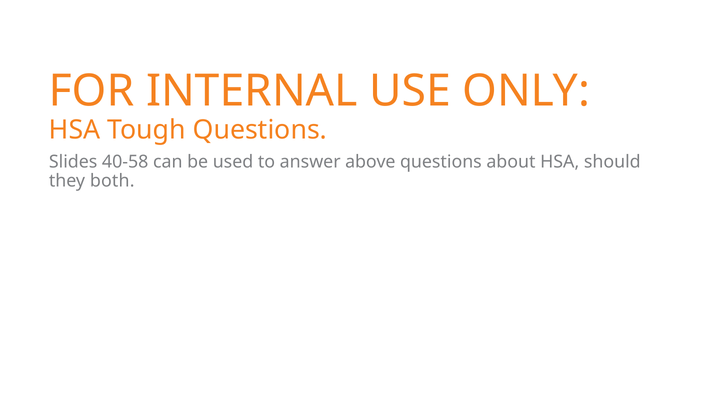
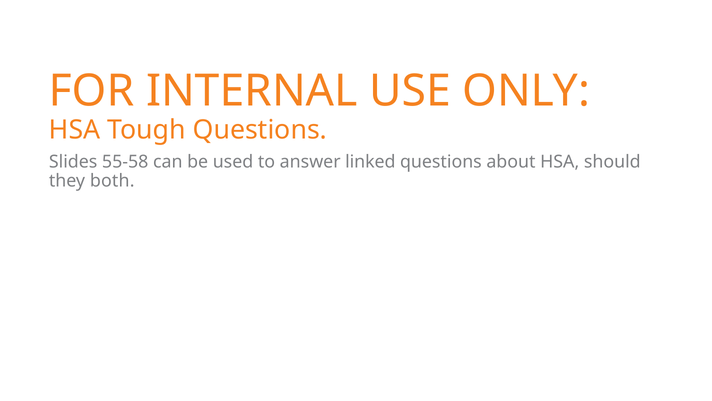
40-58: 40-58 -> 55-58 (125, 162)
above: above -> linked (370, 162)
